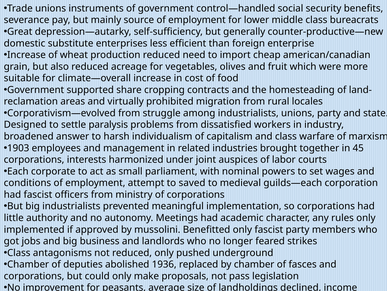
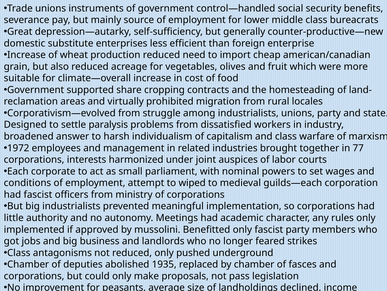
1903: 1903 -> 1972 (18, 148)
45: 45 -> 77 (358, 148)
saved: saved -> wiped (192, 183)
1936: 1936 -> 1935 (164, 264)
